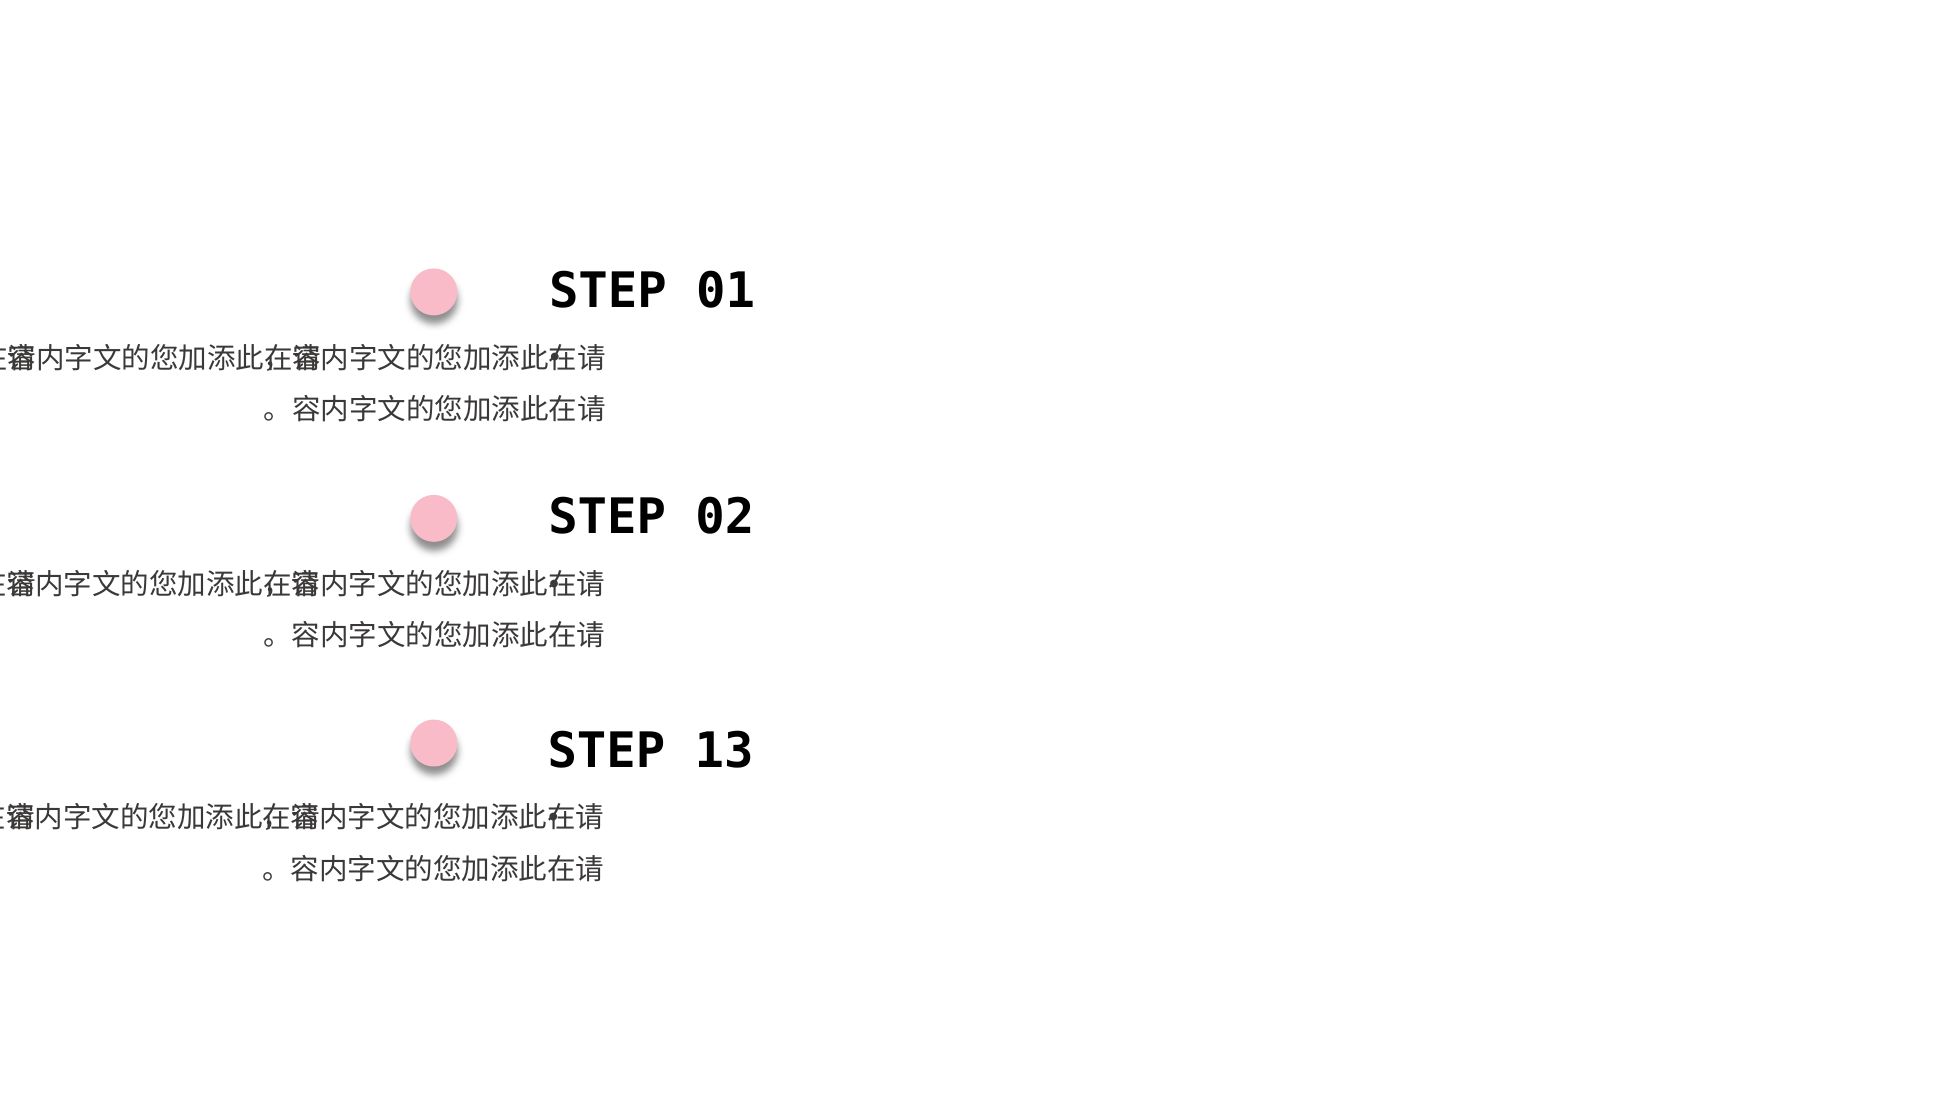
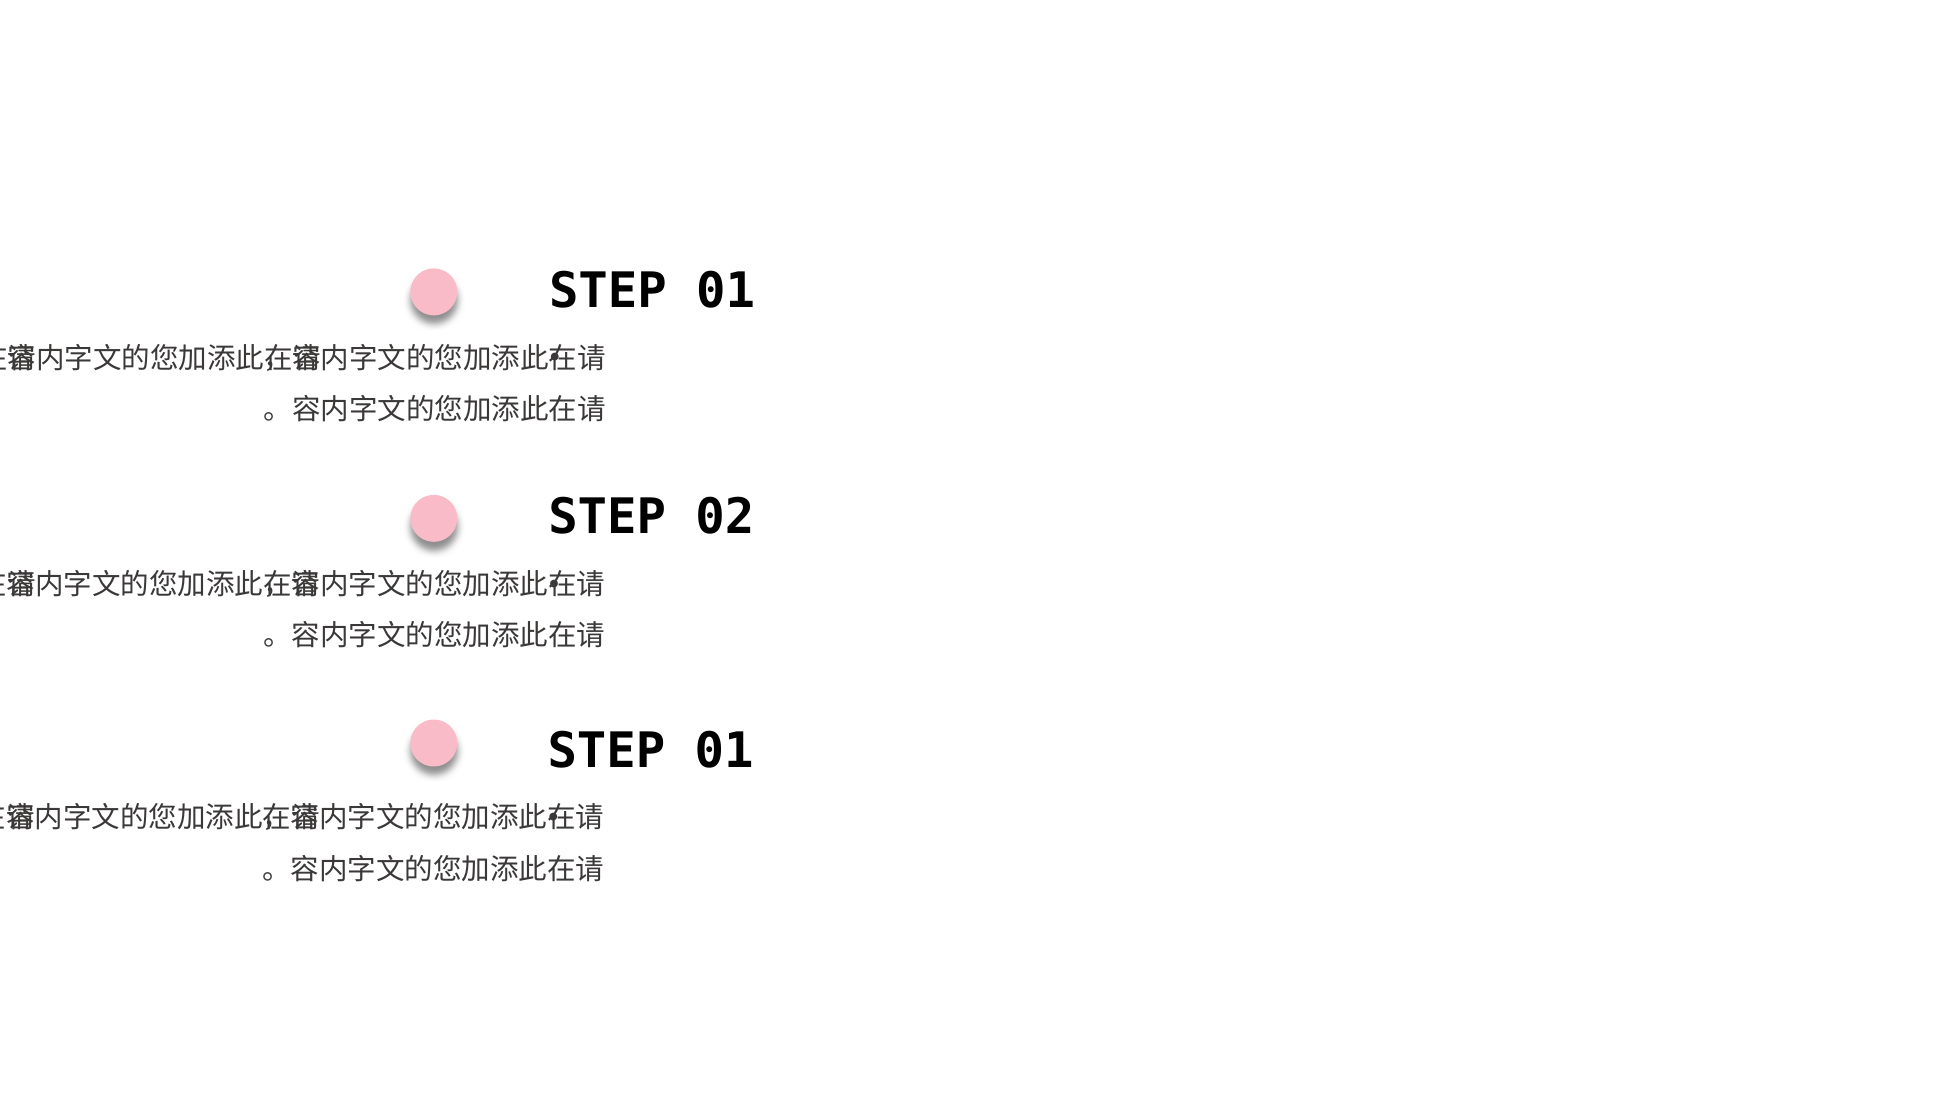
13: 13 -> 01 (724, 751)
